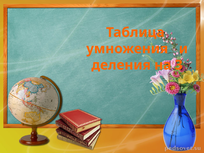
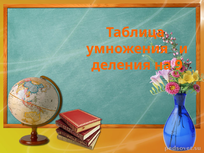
3: 3 -> 9 (179, 65)
